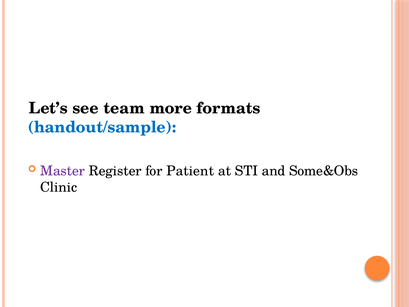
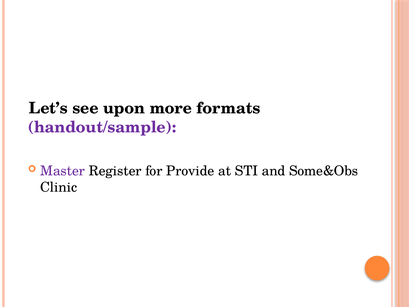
team: team -> upon (124, 108)
handout/sample colour: blue -> purple (102, 127)
Patient: Patient -> Provide (190, 171)
